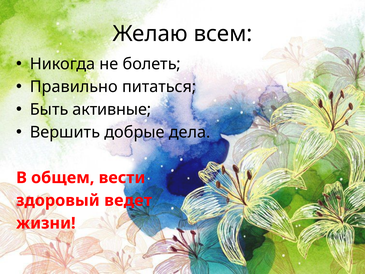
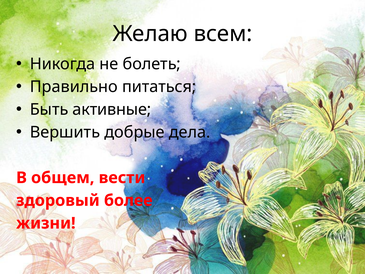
ведет: ведет -> более (128, 200)
